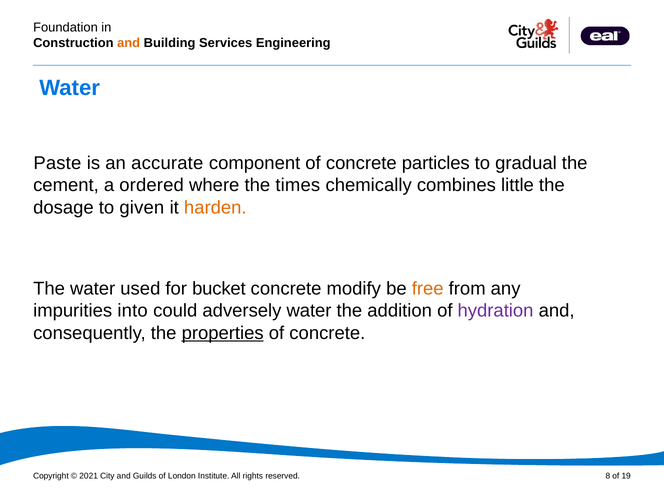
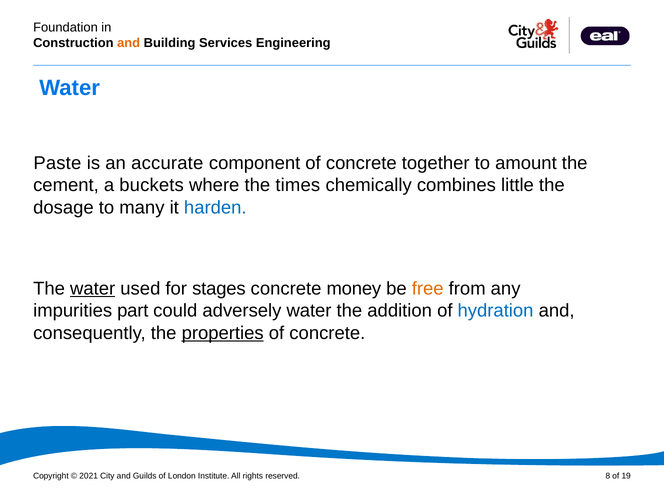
particles: particles -> together (436, 163)
gradual: gradual -> amount (526, 163)
ordered: ordered -> buckets (152, 185)
given: given -> many (142, 207)
harden colour: orange -> blue (215, 207)
water underline: none -> present (93, 289)
bucket: bucket -> stages (219, 289)
modify: modify -> money (354, 289)
into: into -> part (133, 311)
hydration colour: purple -> blue (496, 311)
